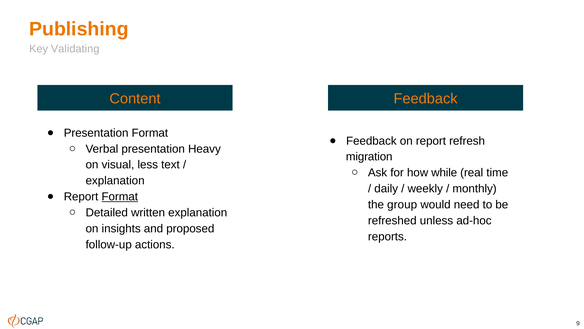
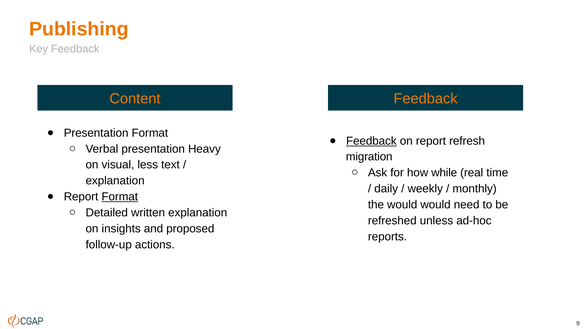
Key Validating: Validating -> Feedback (75, 49)
Feedback underline: none -> present (371, 141)
the group: group -> would (402, 204)
